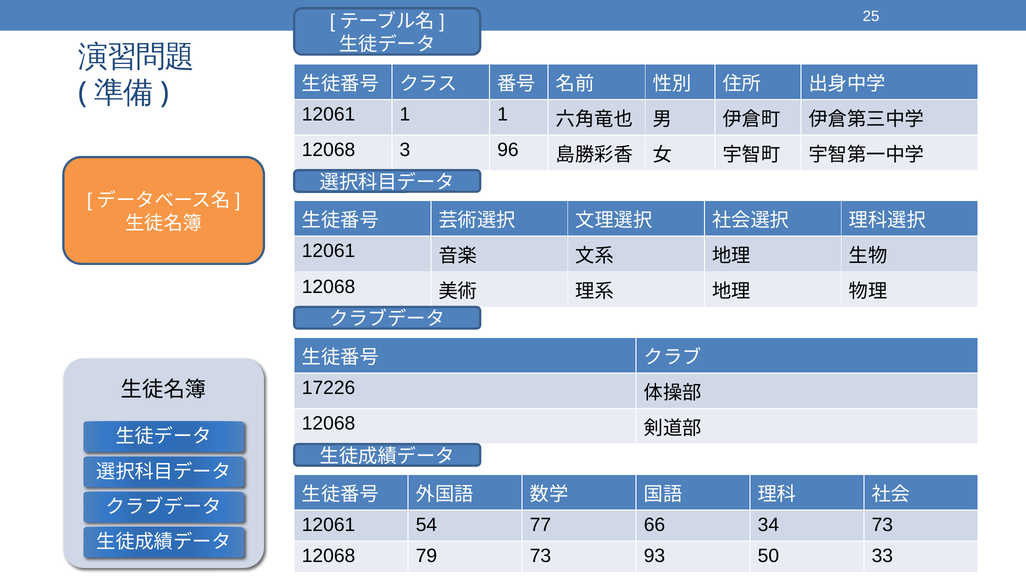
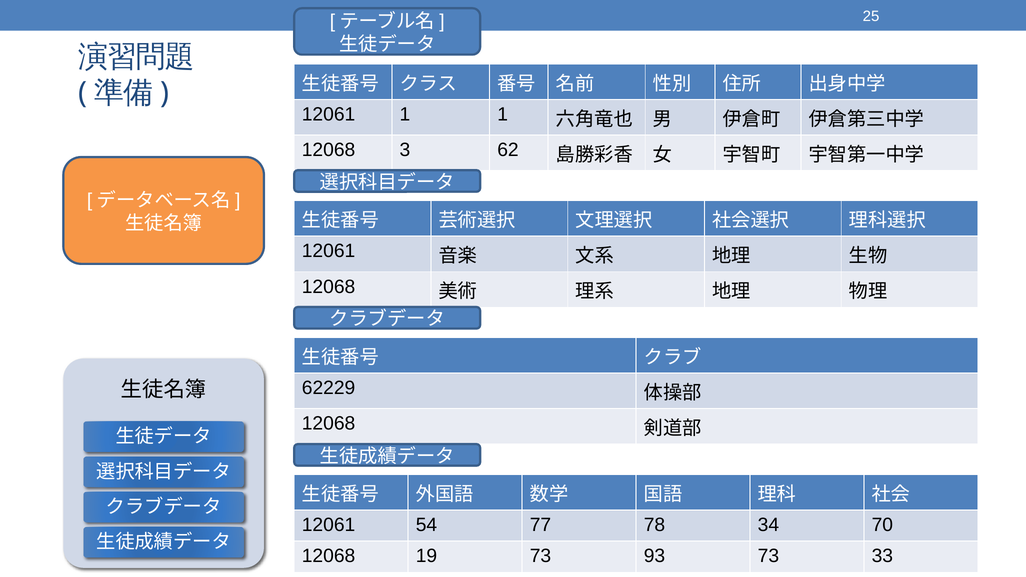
96: 96 -> 62 (508, 150)
17226: 17226 -> 62229 (329, 388)
66: 66 -> 78 (654, 525)
34 73: 73 -> 70 (882, 525)
79: 79 -> 19 (427, 556)
93 50: 50 -> 73 (768, 556)
